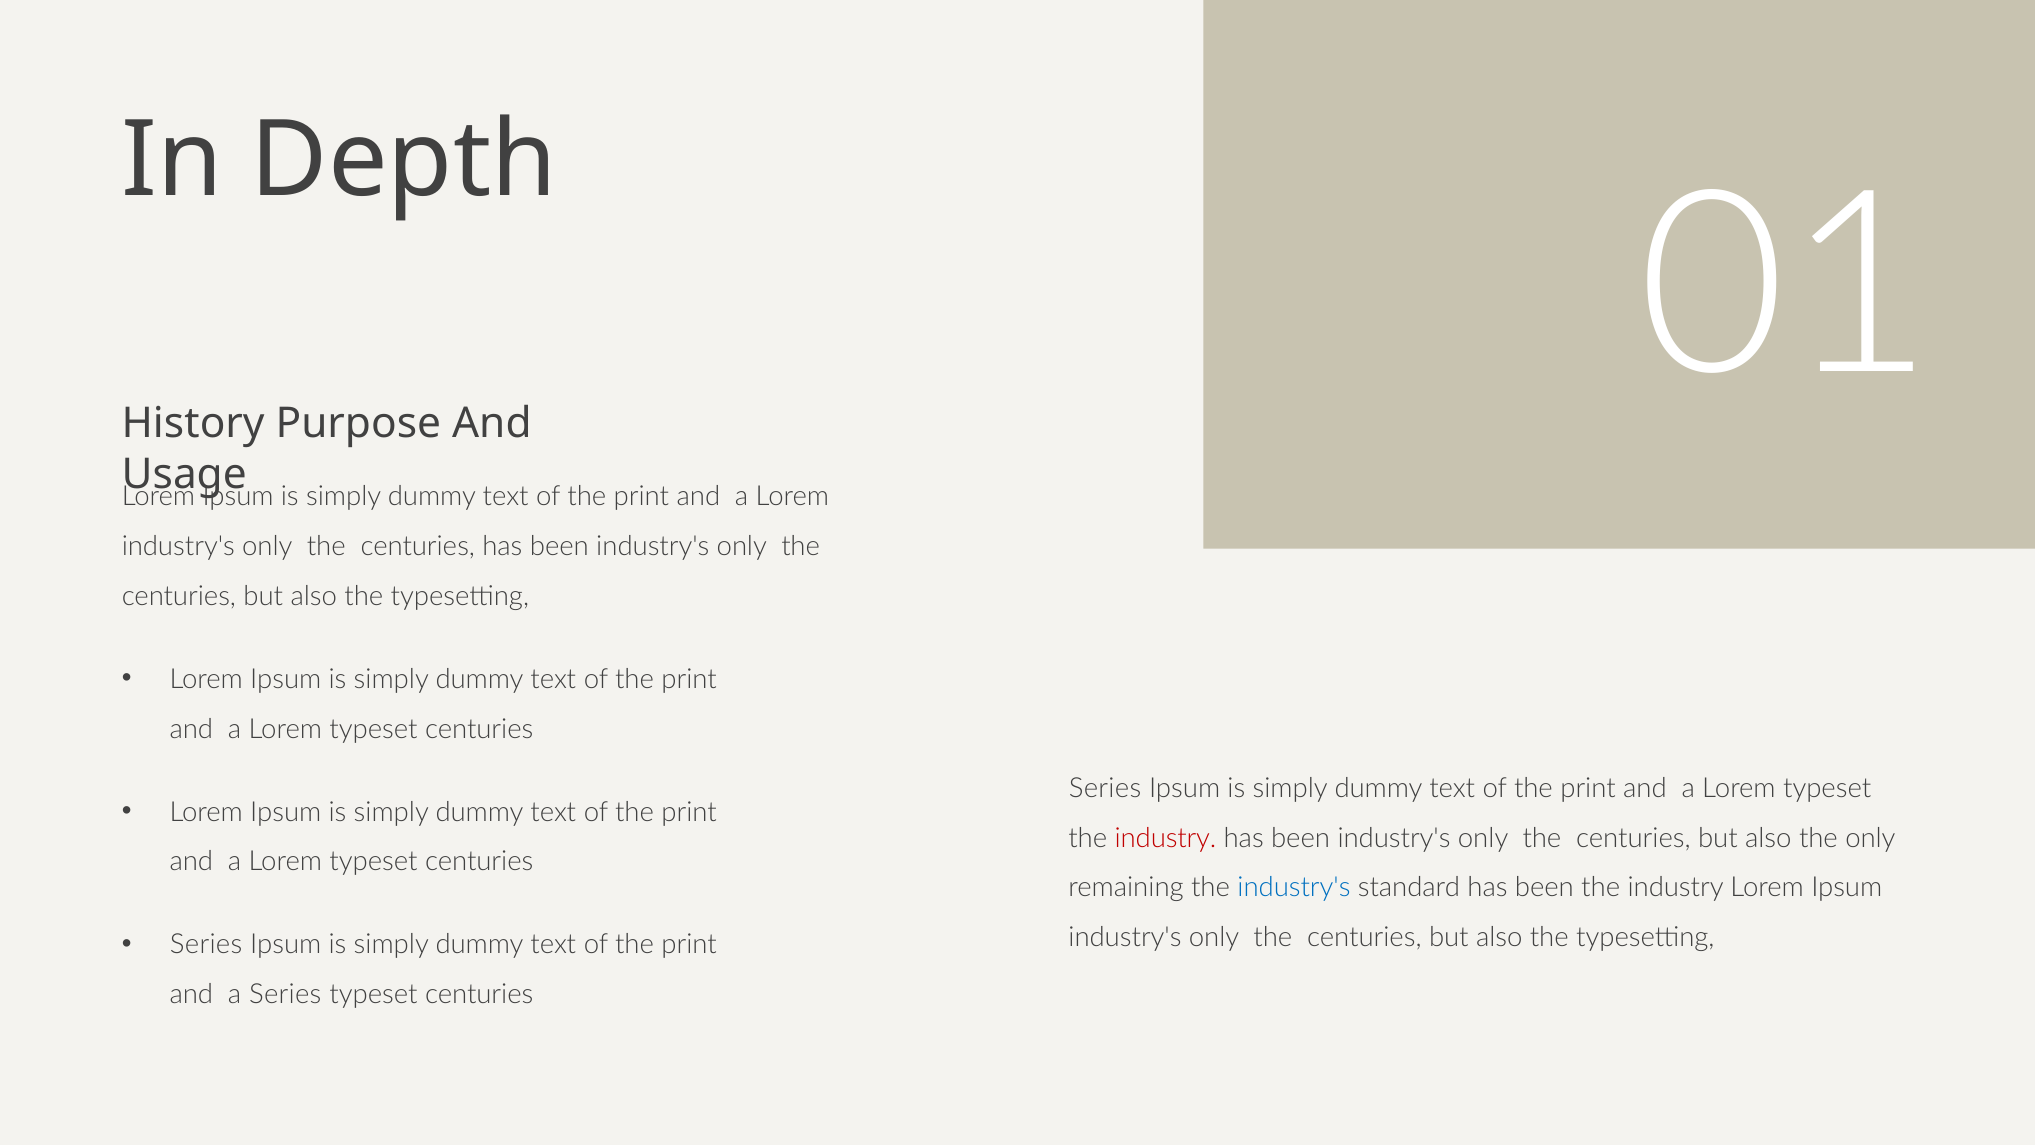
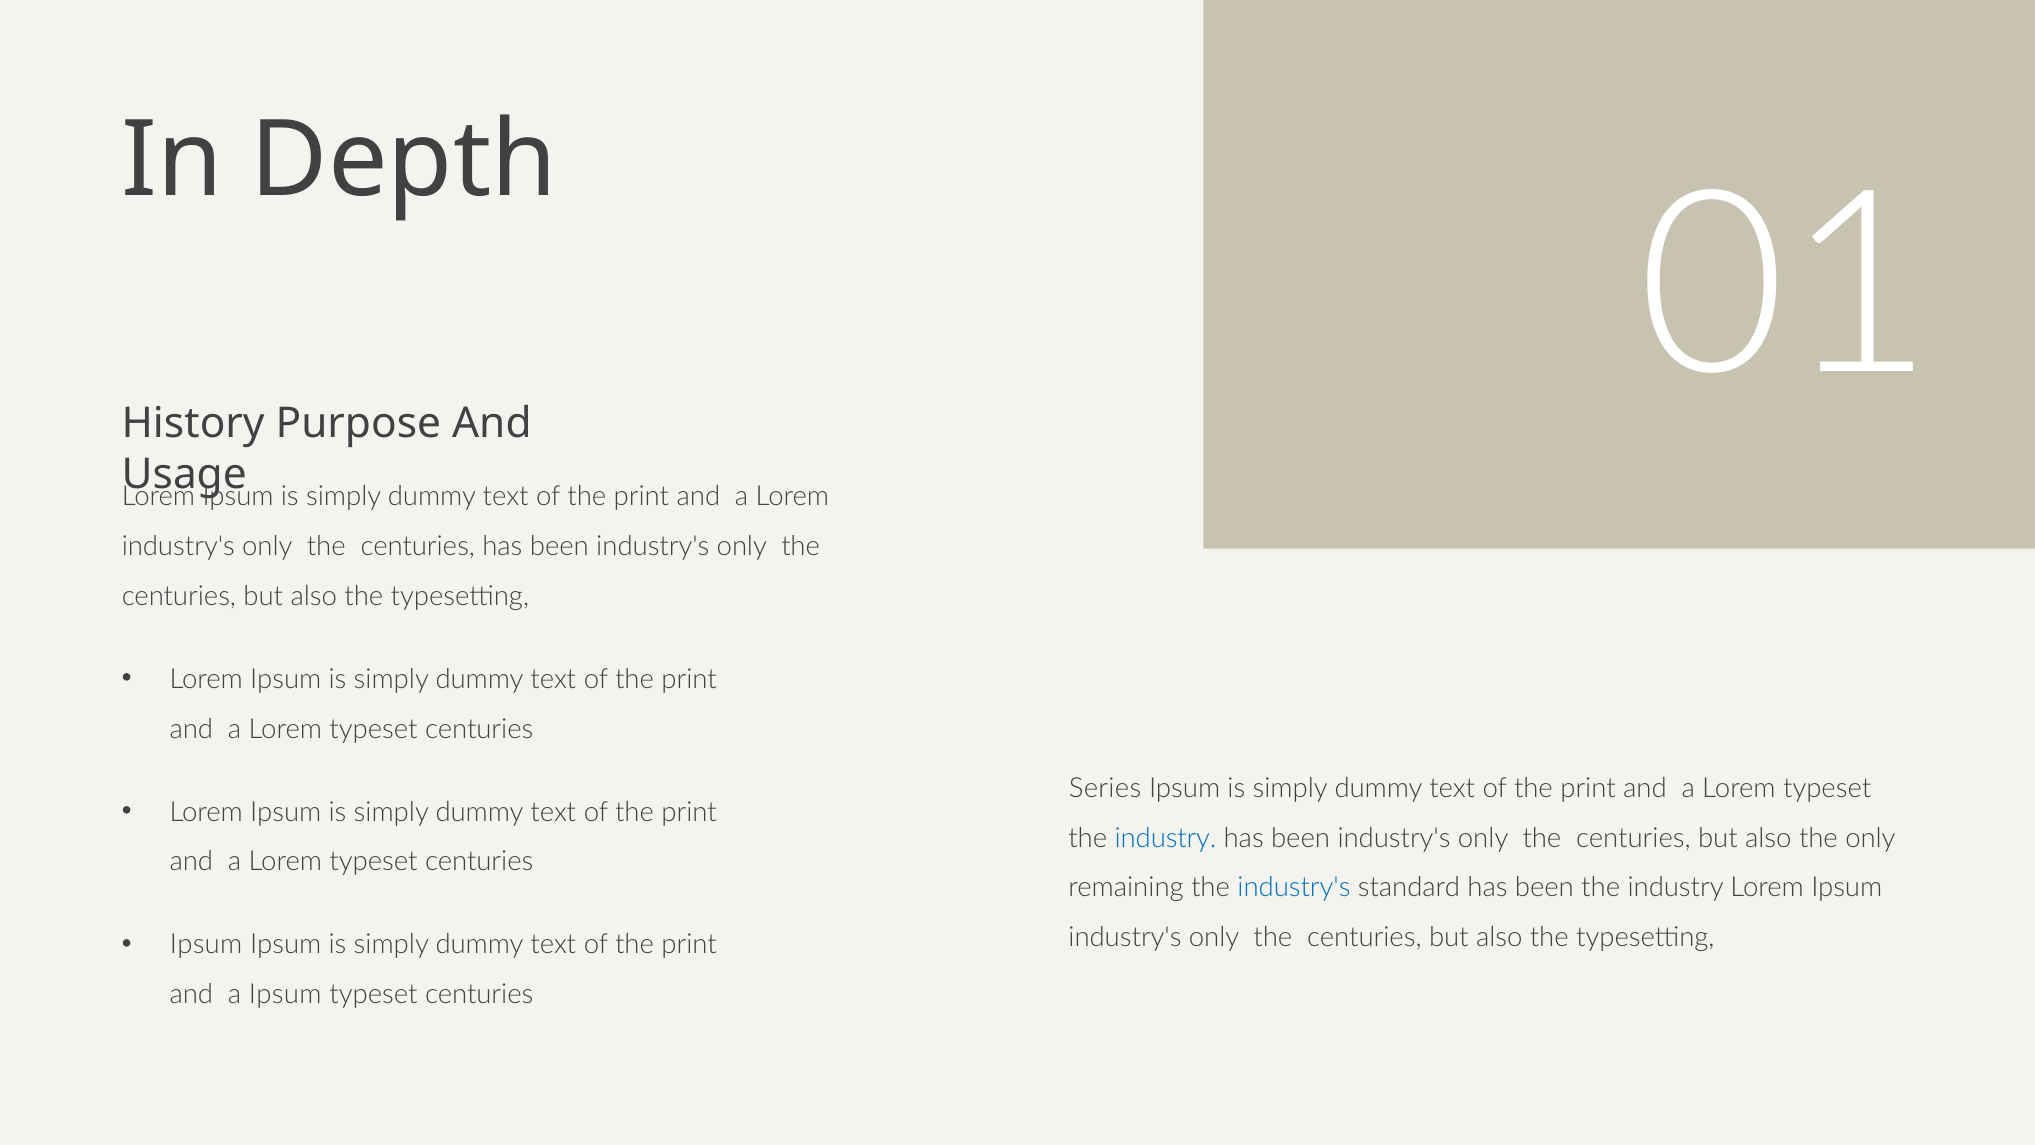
industry colour: red -> blue (1166, 838)
Series: Series -> Ipsum (206, 944)
a Series: Series -> Ipsum (285, 994)
